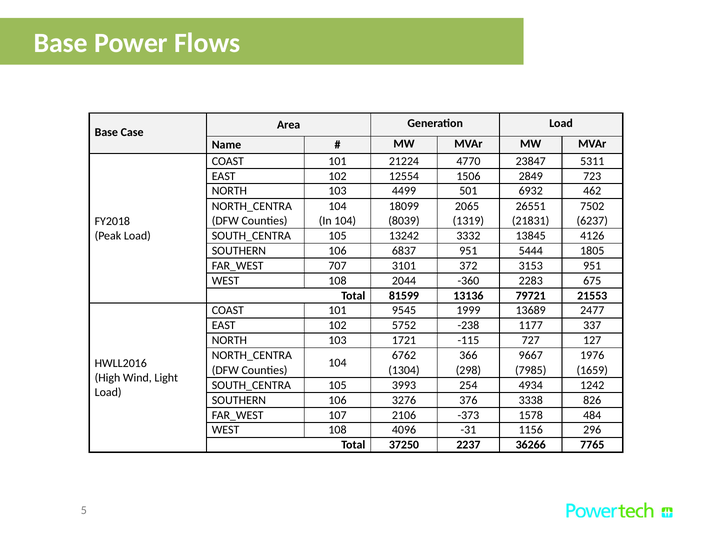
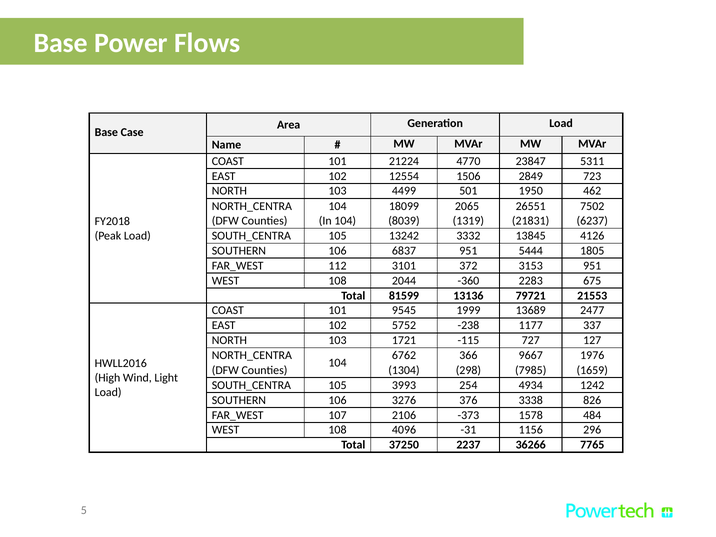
6932: 6932 -> 1950 (531, 191)
707: 707 -> 112 (338, 266)
